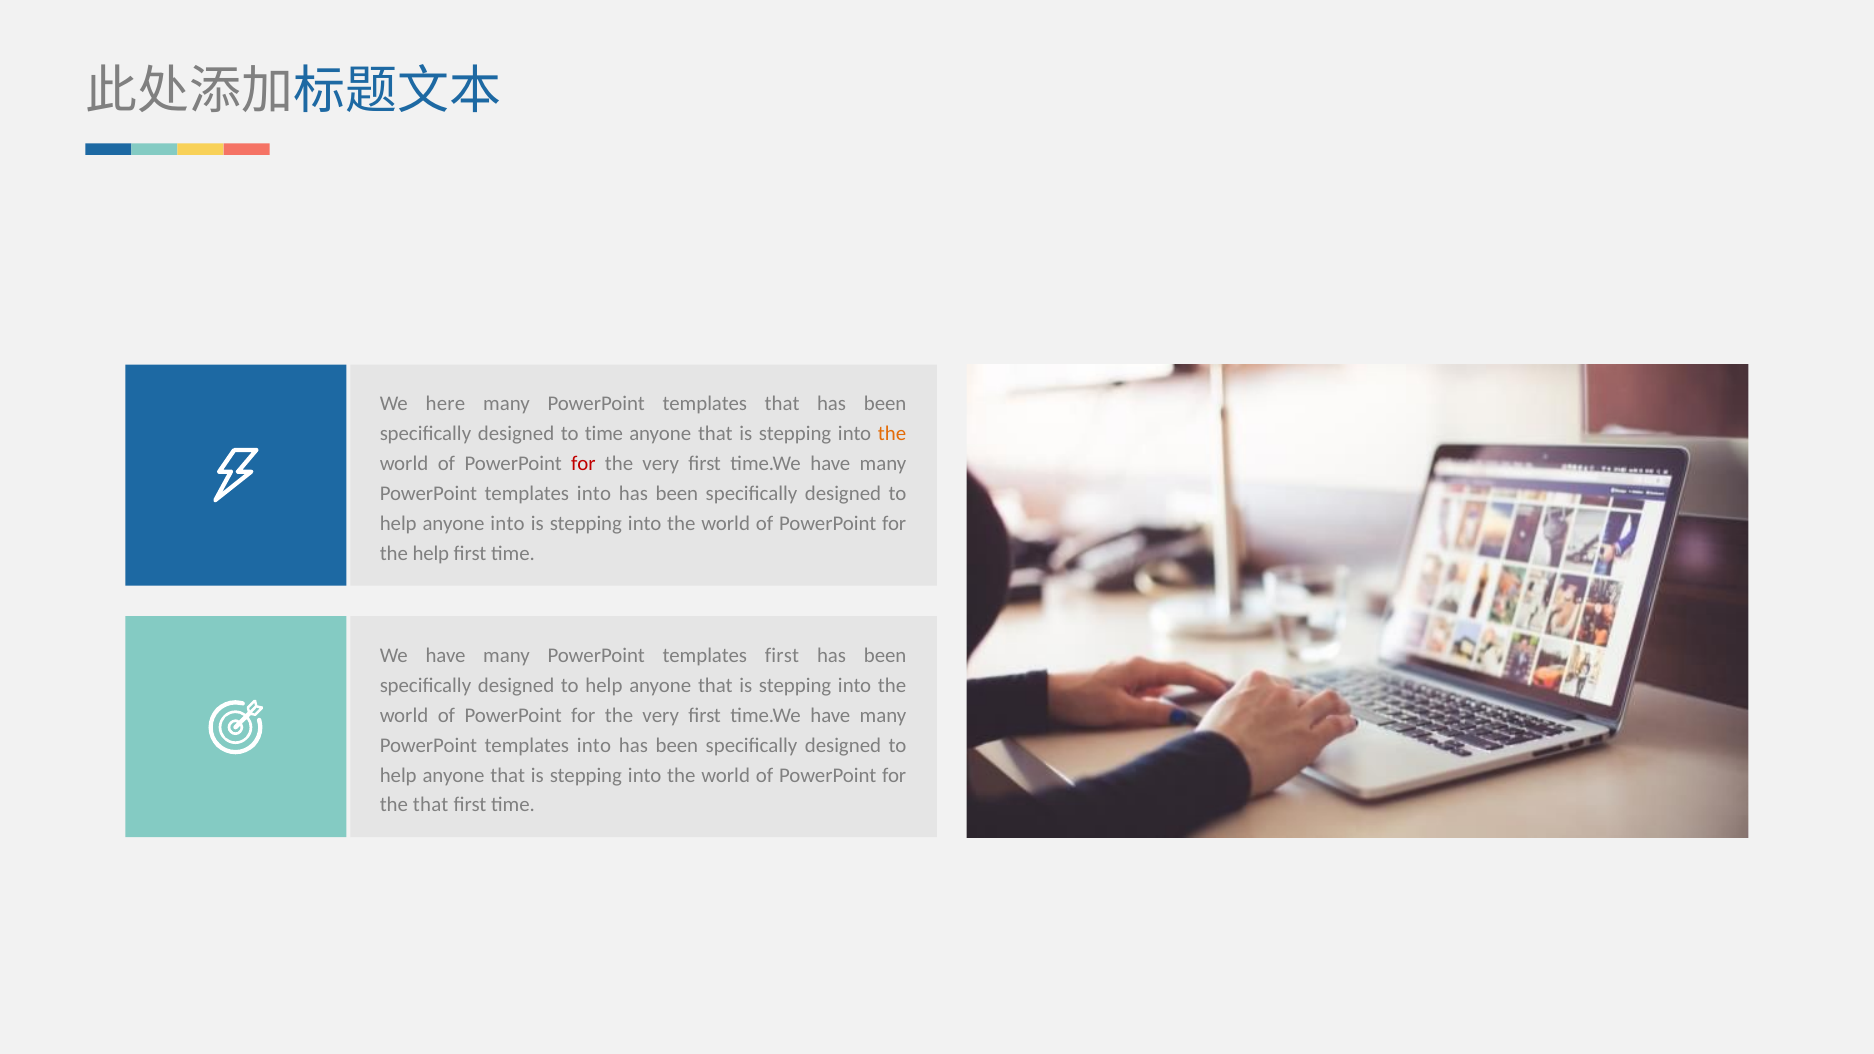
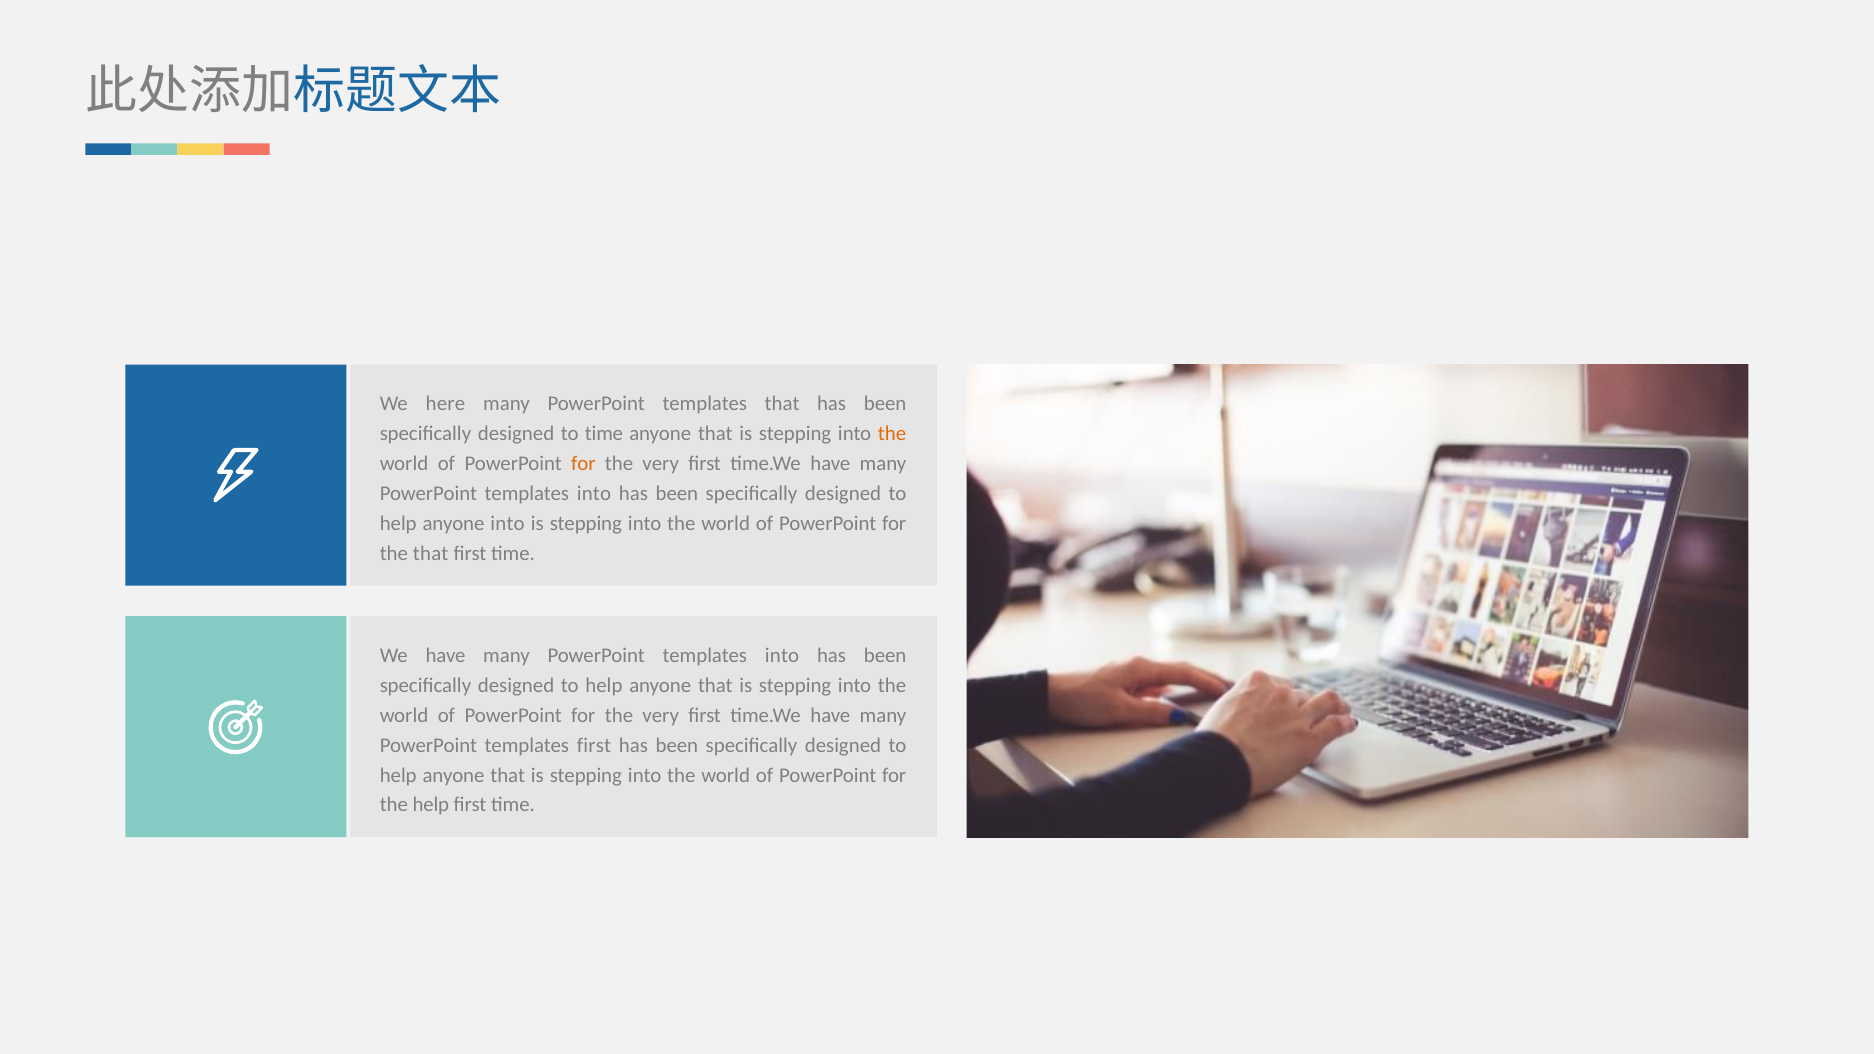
for colour: red -> orange (583, 464)
the help: help -> that (431, 554)
first: first -> into (782, 656)
into: into -> first (594, 745)
the that: that -> help (431, 805)
